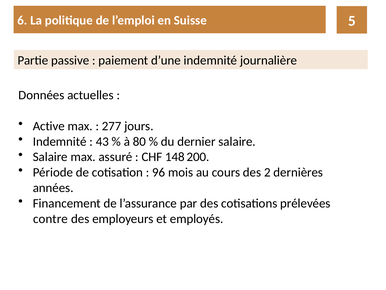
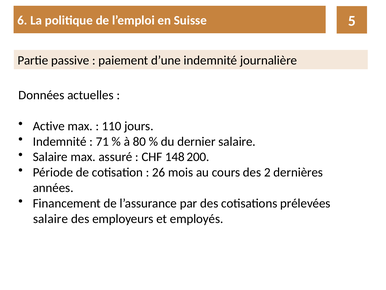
277: 277 -> 110 (112, 126)
43: 43 -> 71 (102, 141)
96: 96 -> 26 (159, 172)
contre: contre -> salaire (50, 218)
